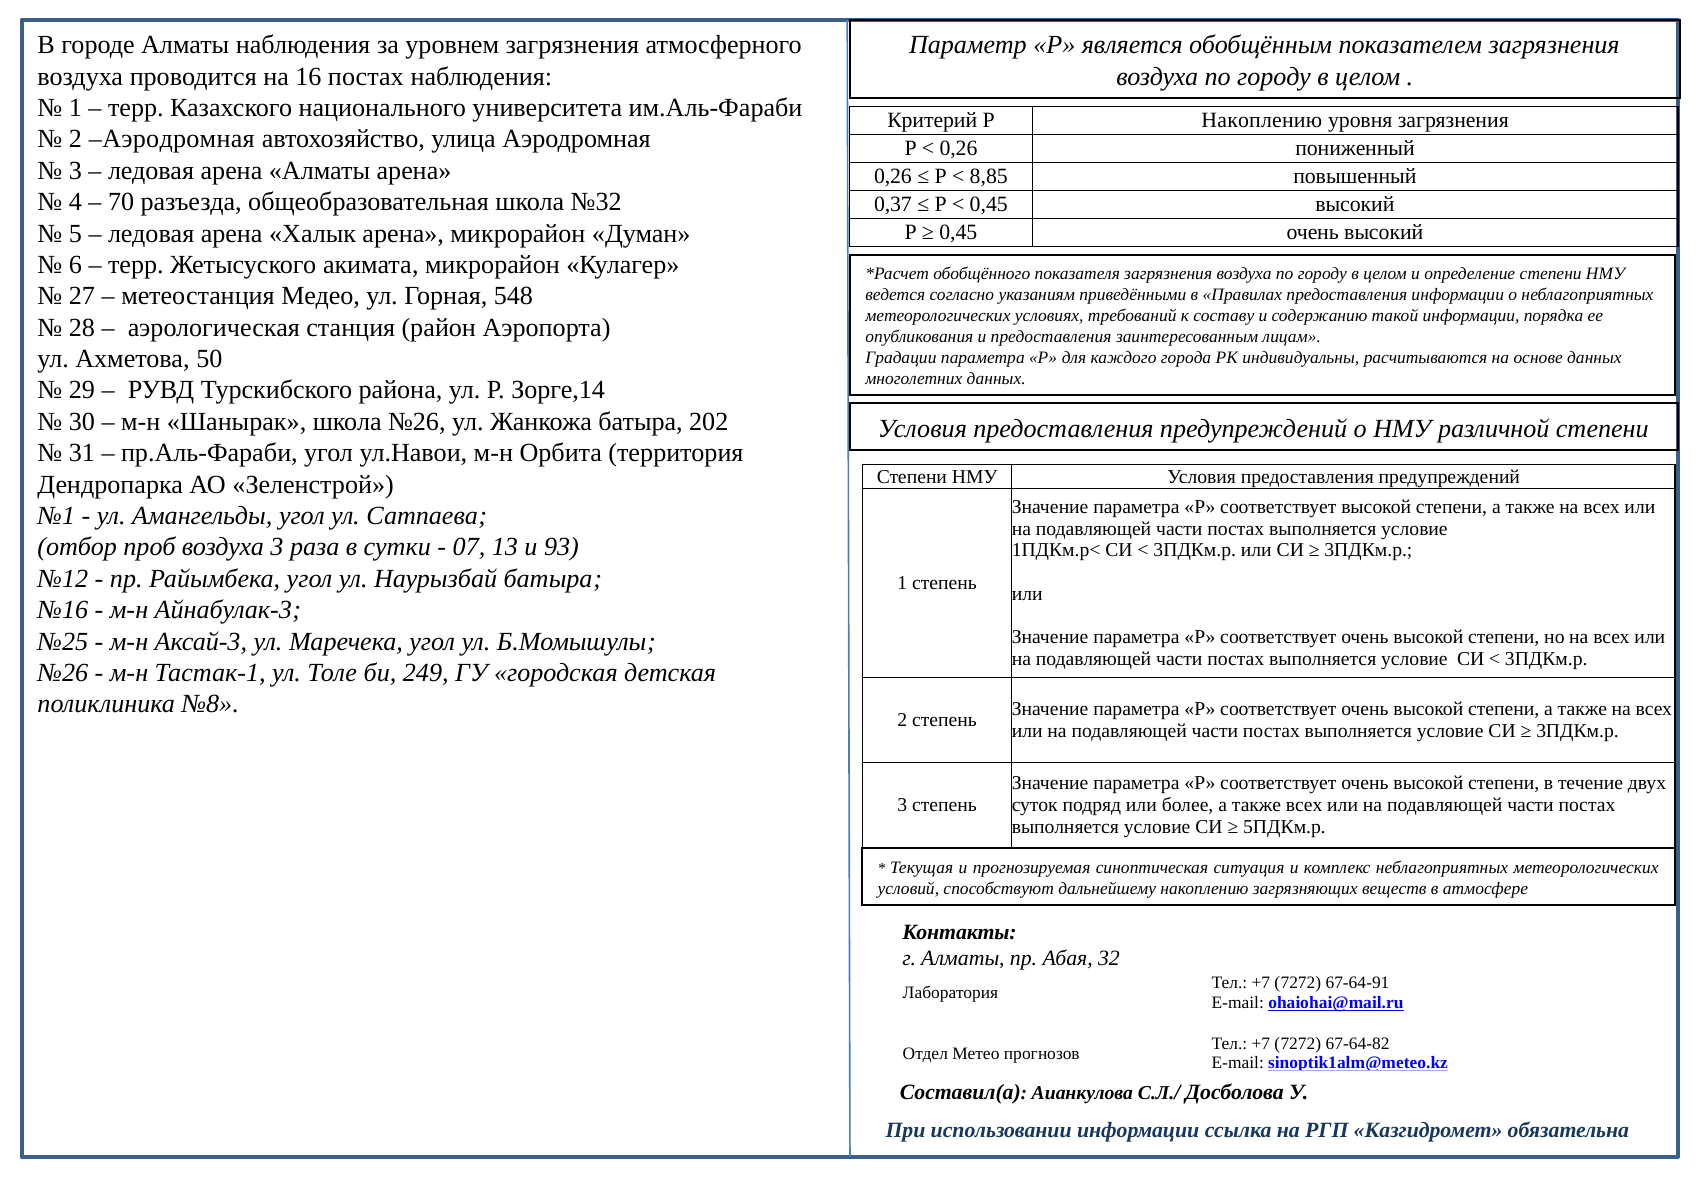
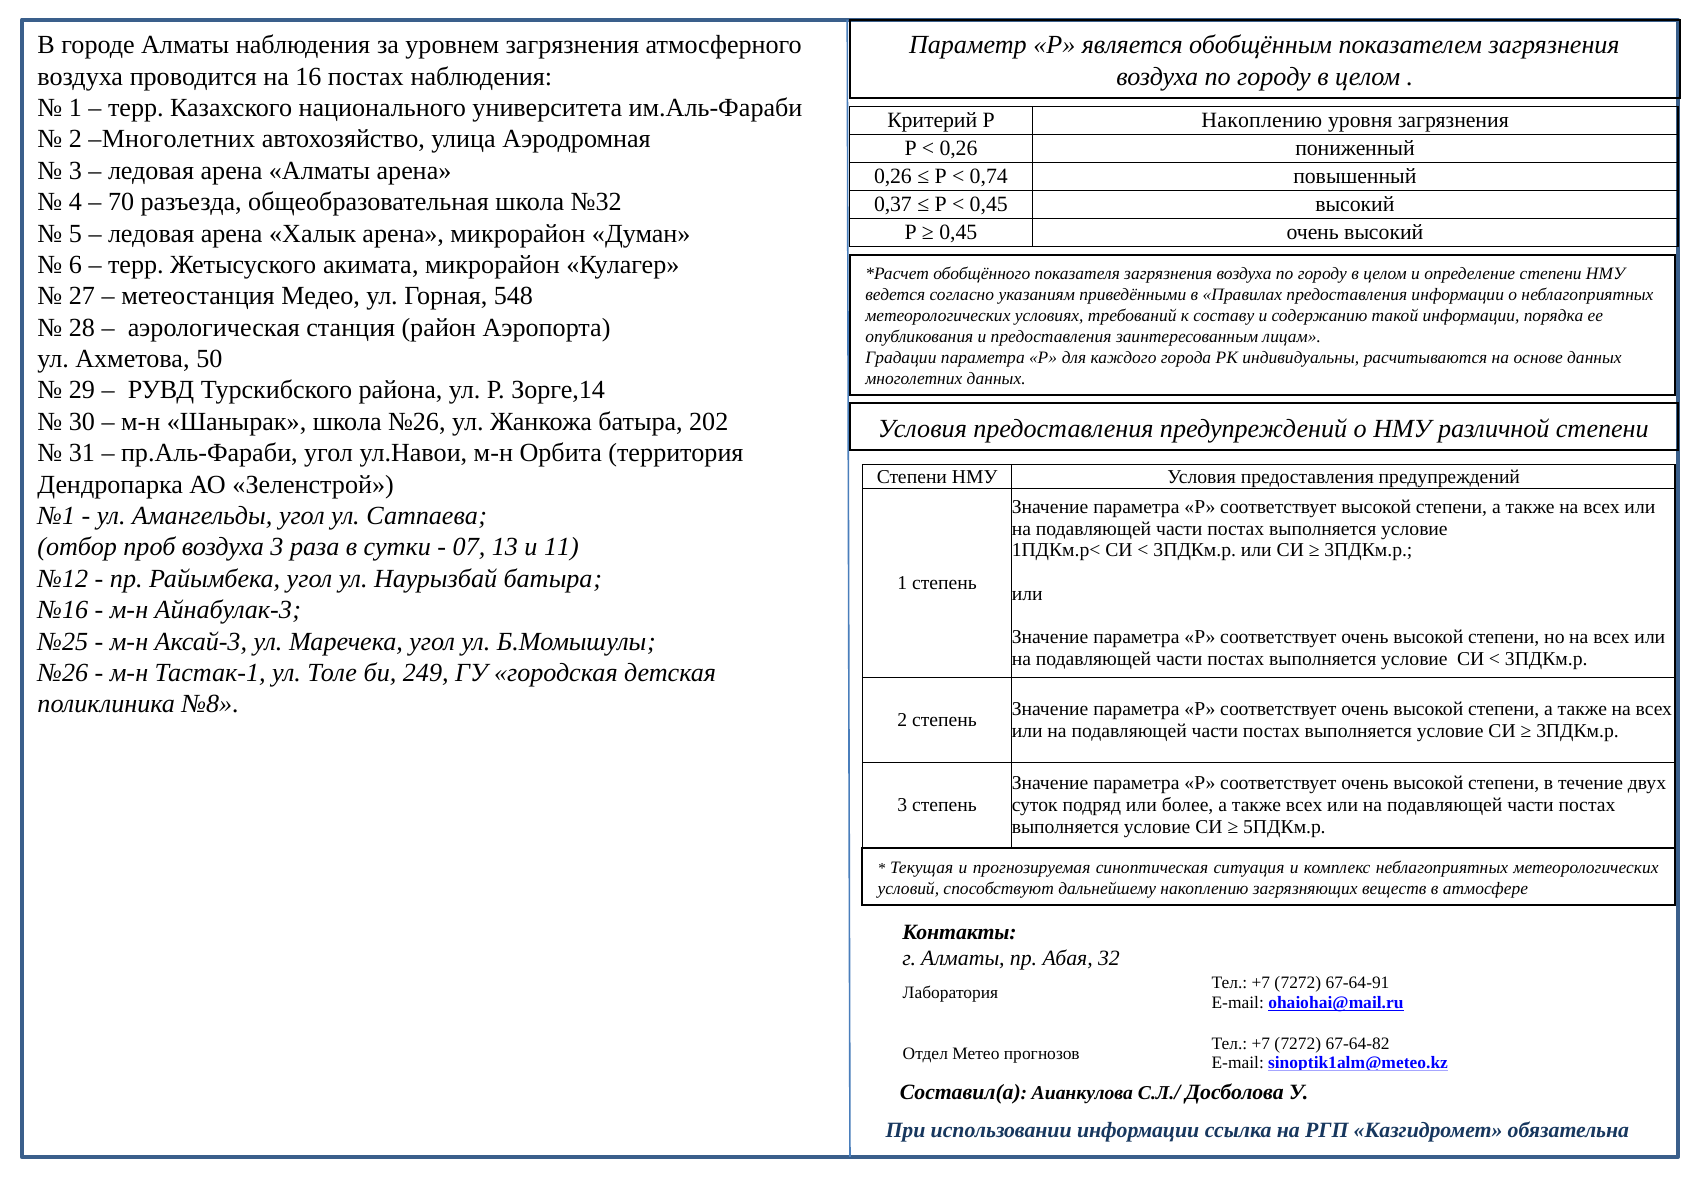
2 Аэродромная: Аэродромная -> Многолетних (172, 139)
8,85: 8,85 -> 0,74 (989, 176)
93: 93 -> 11 (561, 547)
